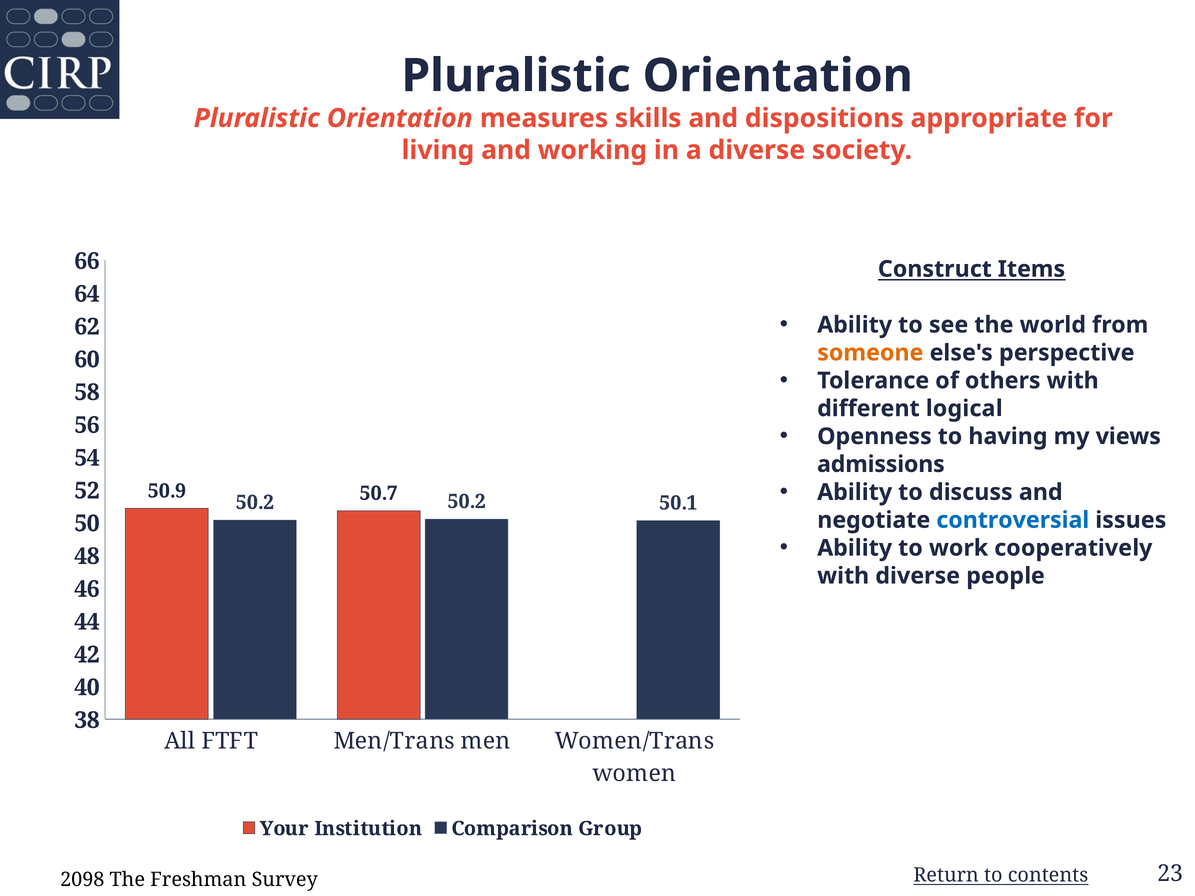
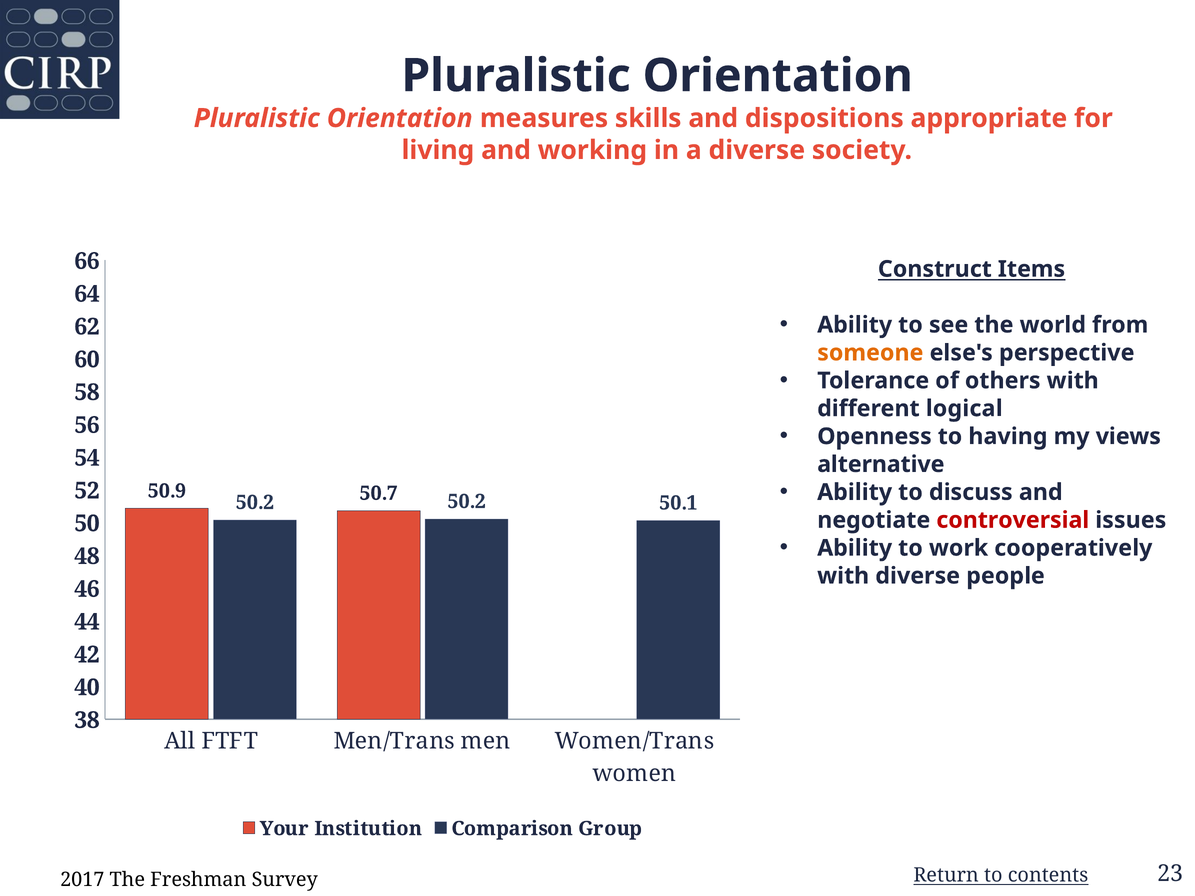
admissions: admissions -> alternative (881, 464)
controversial colour: blue -> red (1013, 520)
2098: 2098 -> 2017 (82, 880)
